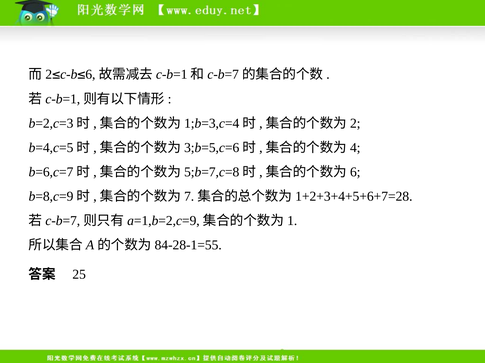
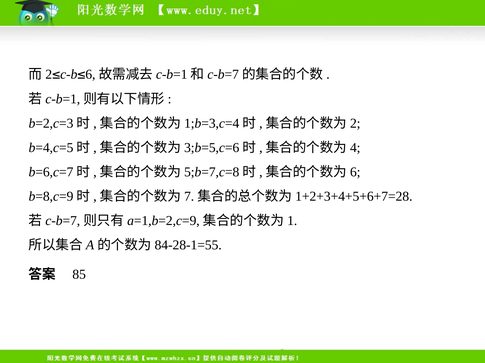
25: 25 -> 85 (79, 274)
